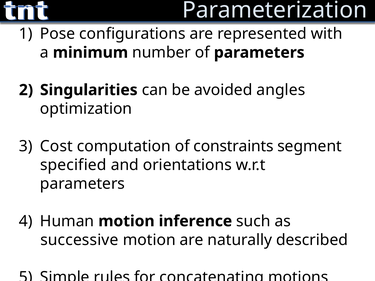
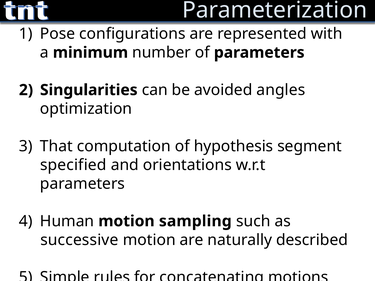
Cost: Cost -> That (56, 146)
constraints: constraints -> hypothesis (234, 146)
inference: inference -> sampling (195, 221)
